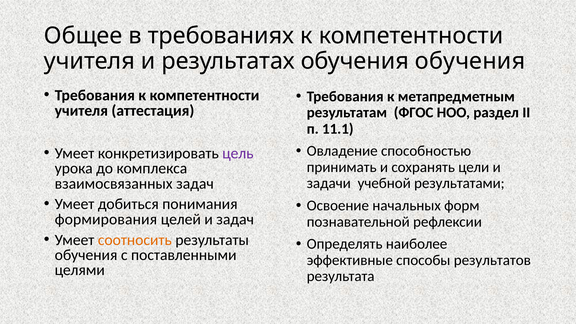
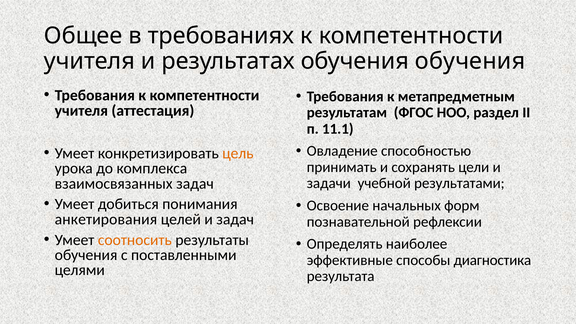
цель colour: purple -> orange (238, 153)
формирования: формирования -> анкетирования (106, 219)
результатов: результатов -> диагностика (492, 260)
